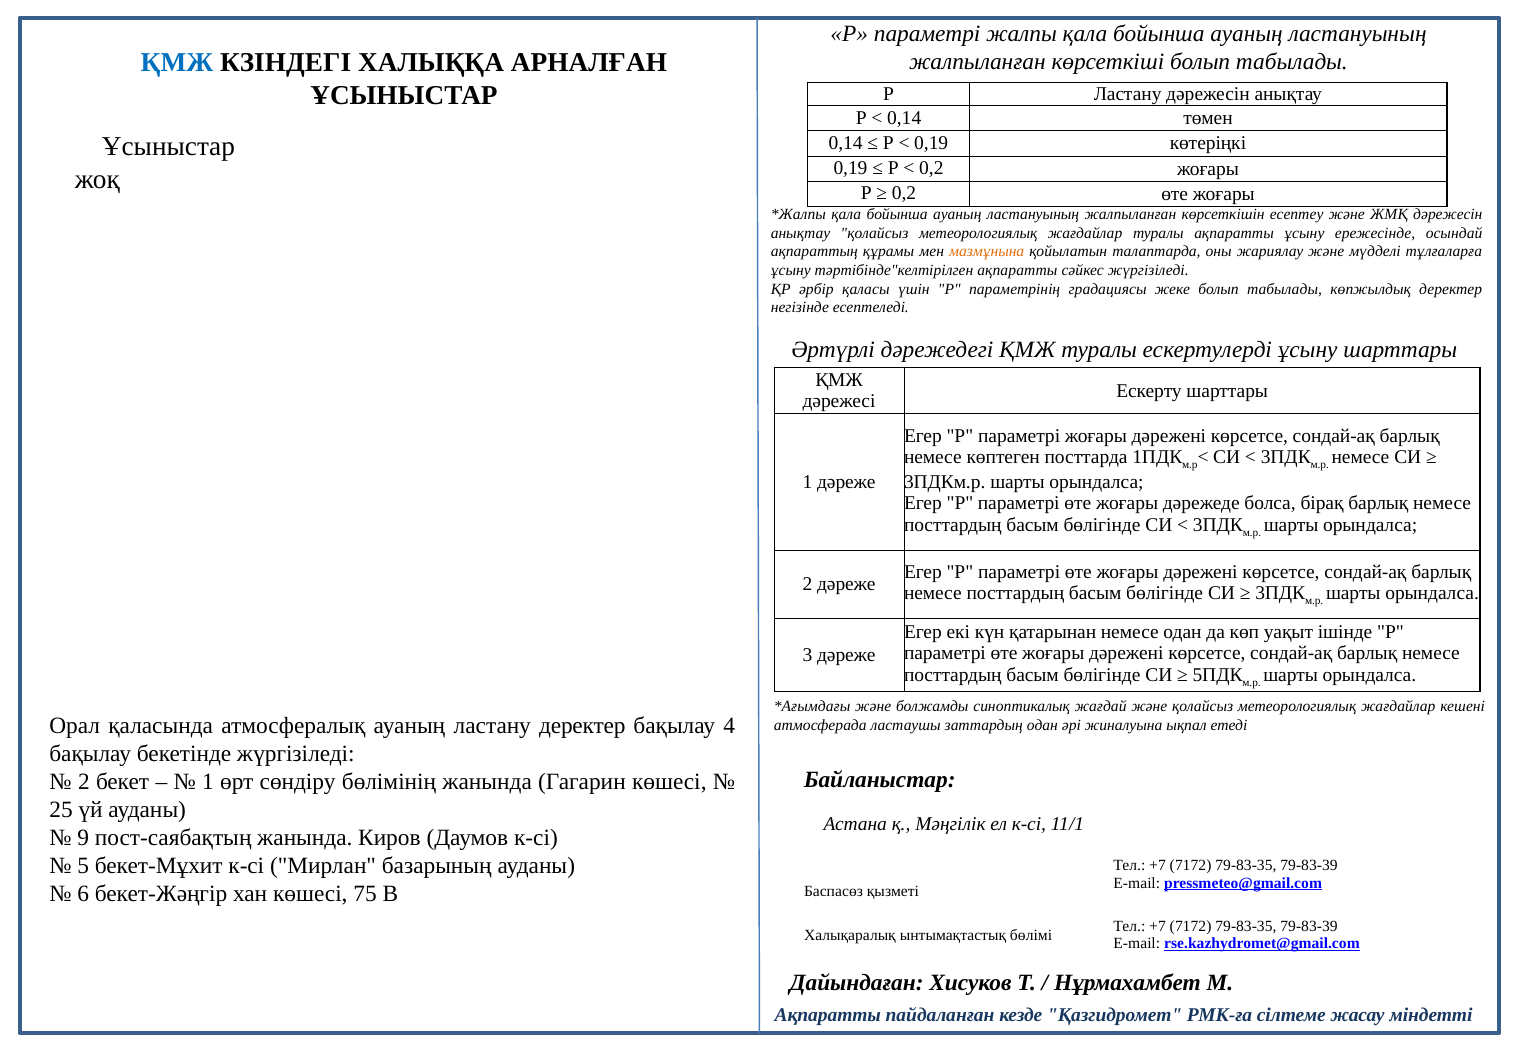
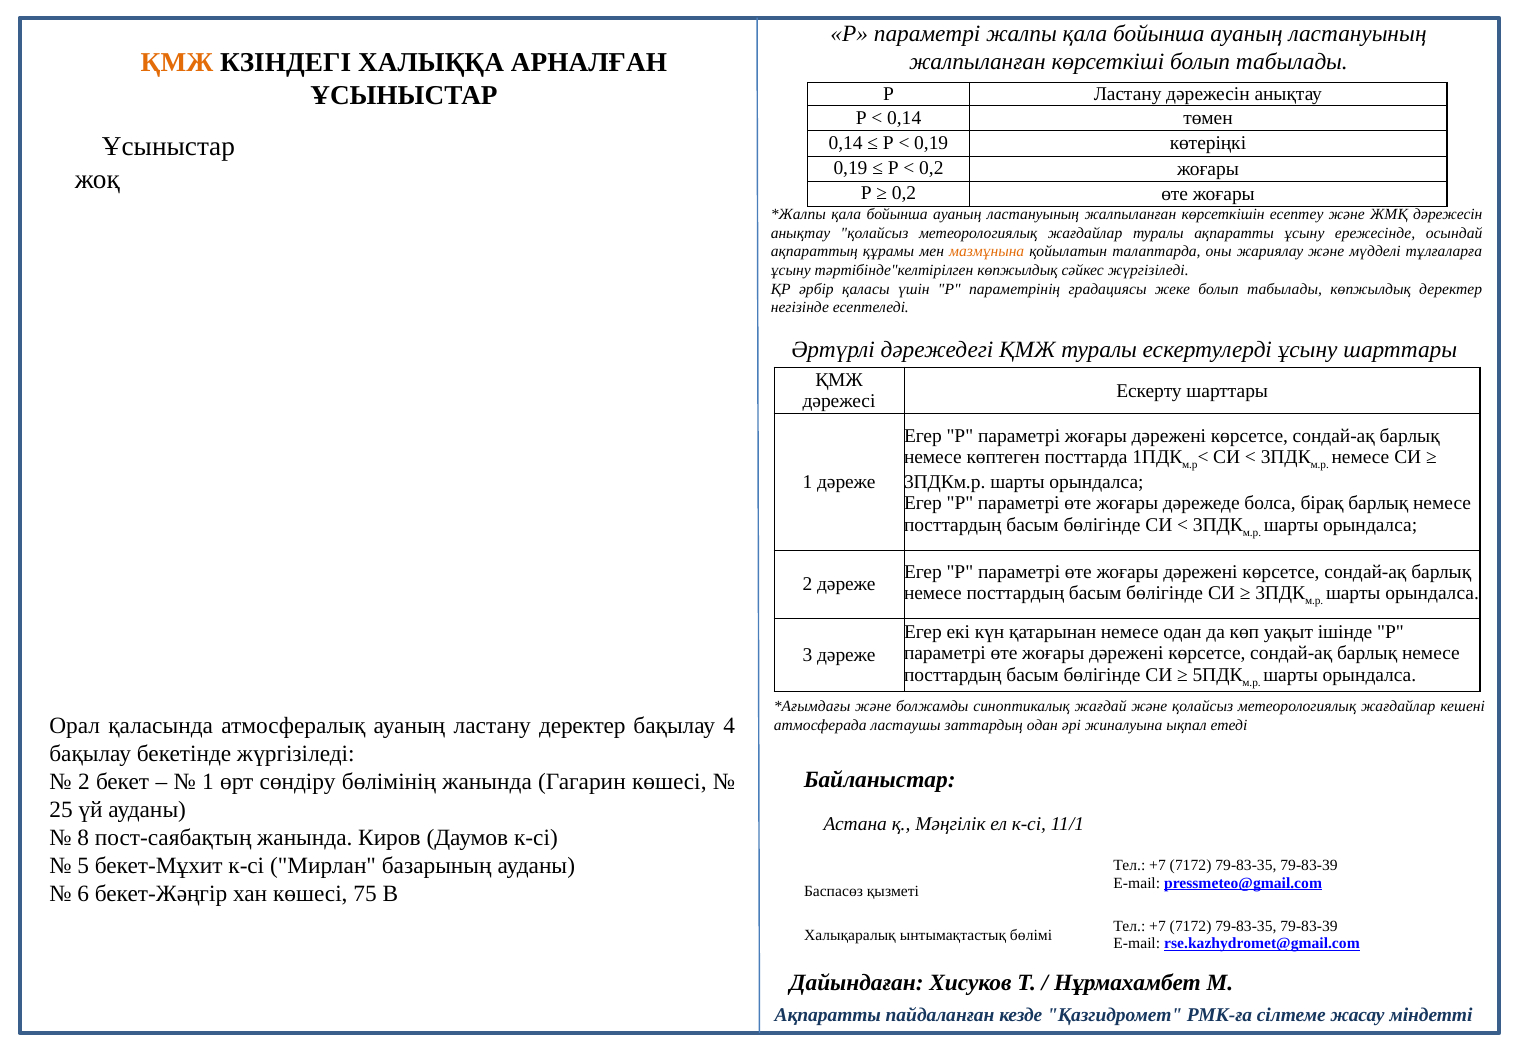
ҚМЖ colour: blue -> orange (177, 63)
тәртібінде"келтірілген ақпаратты: ақпаратты -> көпжылдық (1017, 270)
9: 9 -> 8 (83, 838)
